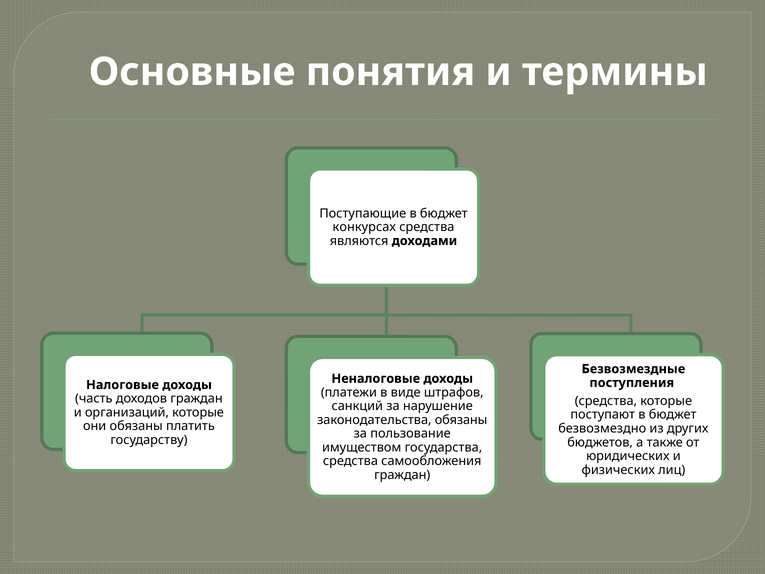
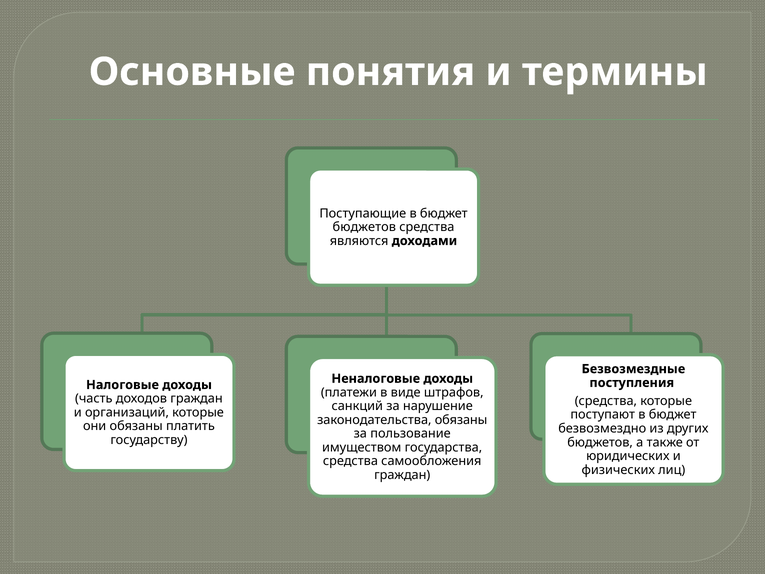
конкурсах: конкурсах -> бюджетов (364, 227)
